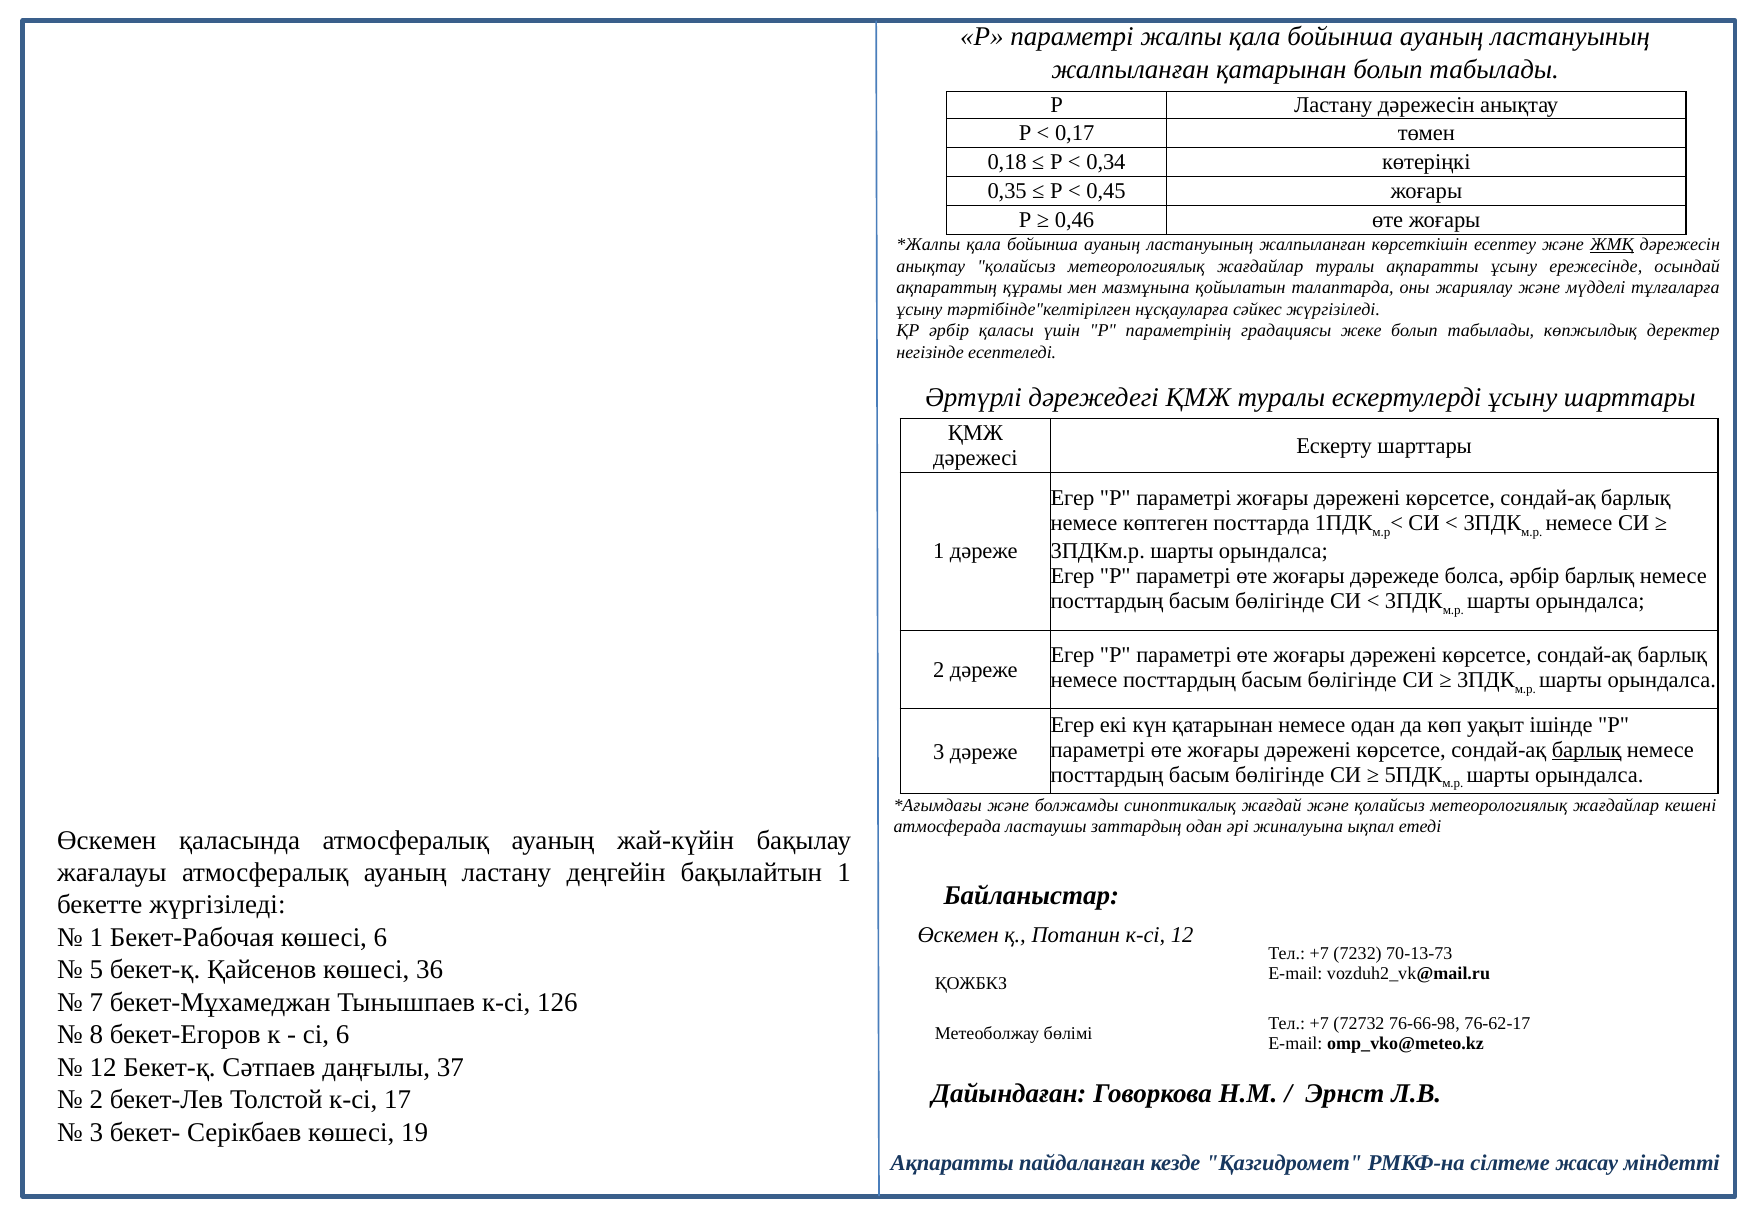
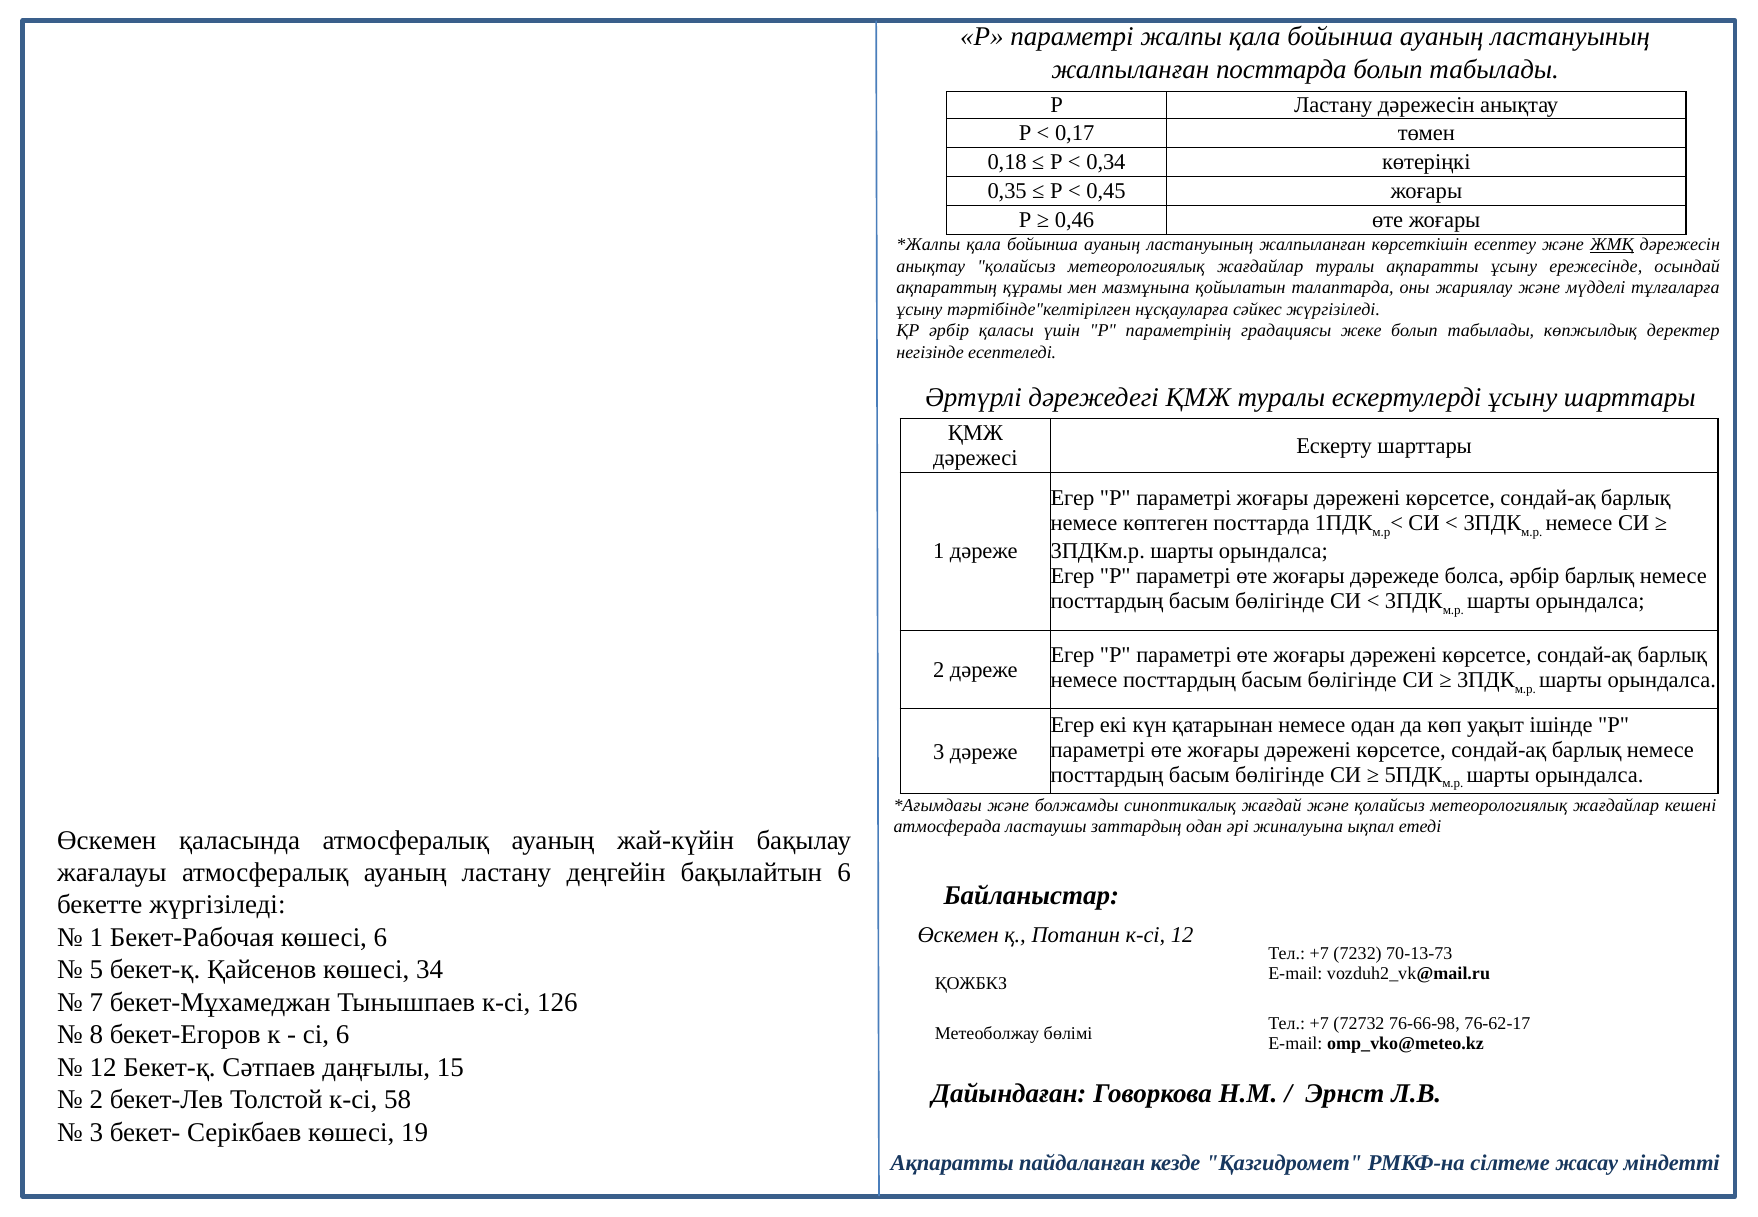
жалпыланған қатарынан: қатарынан -> посттарда (1281, 69)
барлық underline: present -> none (1587, 750)
бақылайтын 1: 1 -> 6 (844, 873)
36: 36 -> 34 (430, 970)
37: 37 -> 15 (450, 1067)
17: 17 -> 58 (398, 1100)
